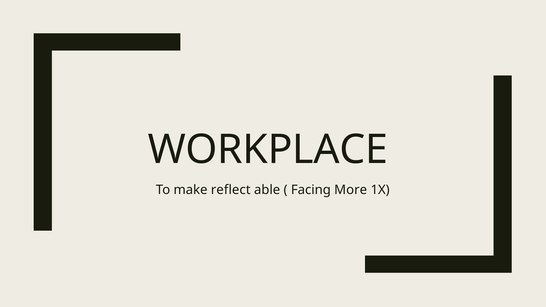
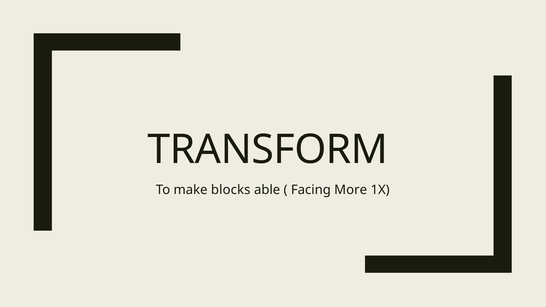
WORKPLACE: WORKPLACE -> TRANSFORM (268, 150)
reflect: reflect -> blocks (231, 190)
